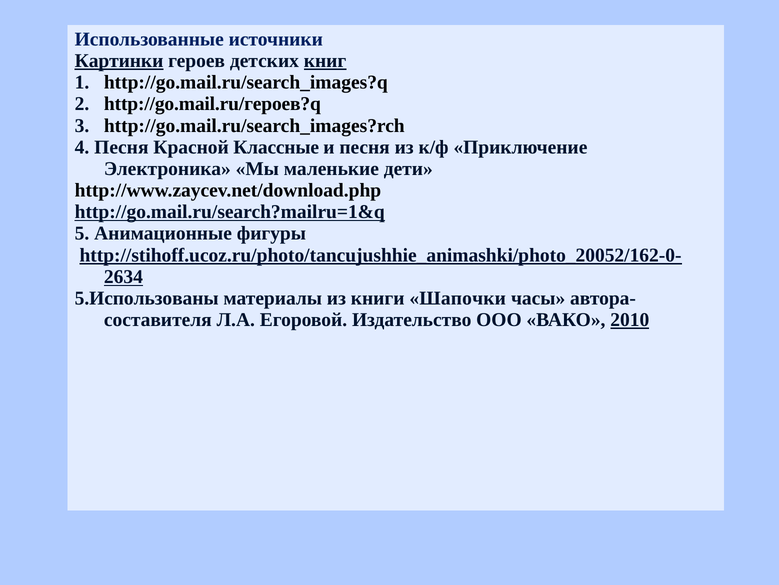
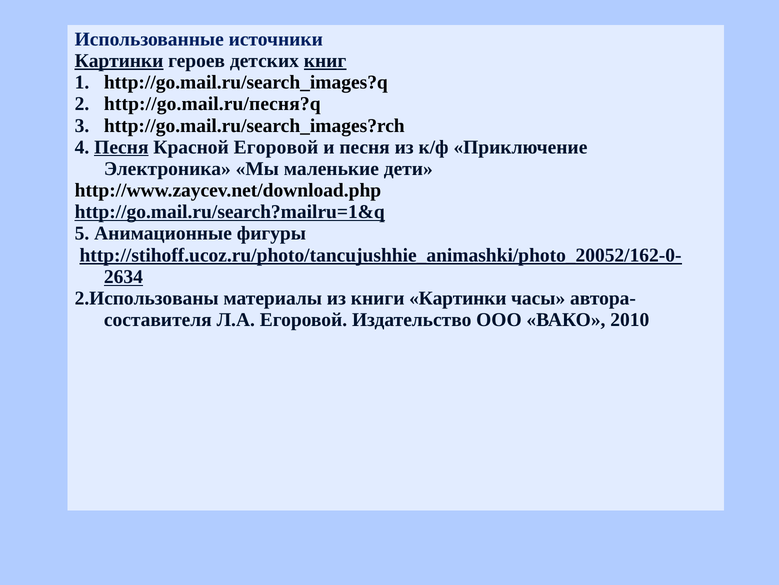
http://go.mail.ru/героев?q: http://go.mail.ru/героев?q -> http://go.mail.ru/песня?q (212, 104)
Песня underline: none -> present (121, 147)
Красной Классные: Классные -> Егоровой (276, 147)
5.Использованы: 5.Использованы -> 2.Использованы (147, 298)
книги Шапочки: Шапочки -> Картинки (458, 298)
2010 underline: present -> none (630, 319)
